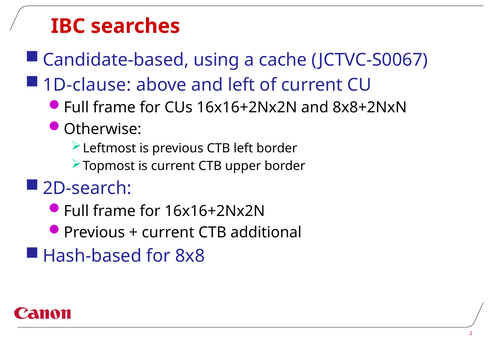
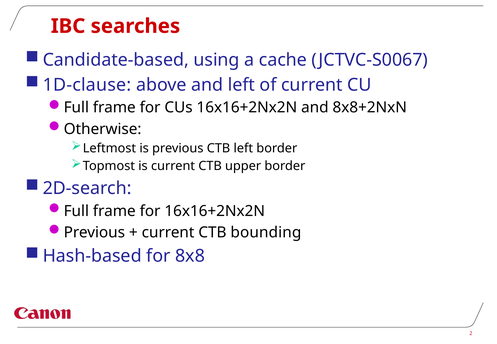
additional: additional -> bounding (266, 232)
